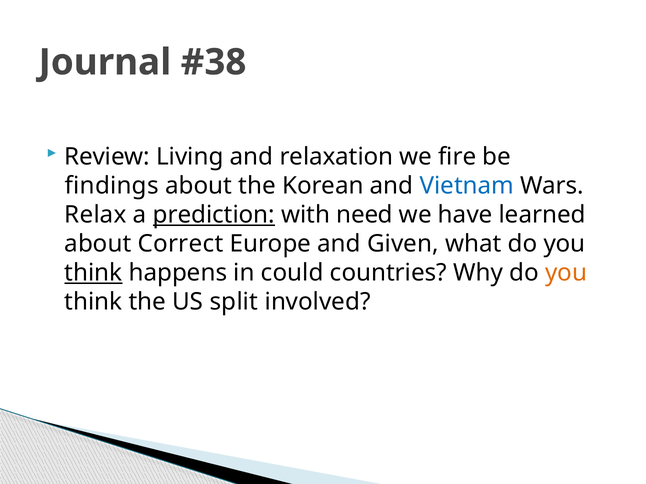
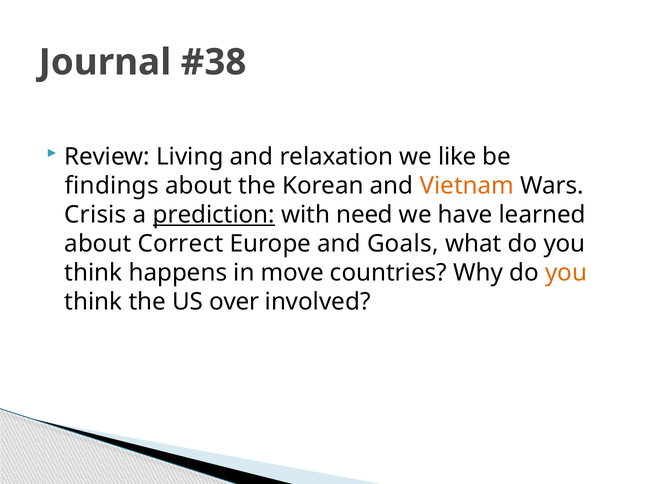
fire: fire -> like (457, 157)
Vietnam colour: blue -> orange (467, 186)
Relax: Relax -> Crisis (95, 215)
Given: Given -> Goals (403, 244)
think underline: present -> none (93, 273)
could: could -> move (292, 273)
split: split -> over (234, 302)
